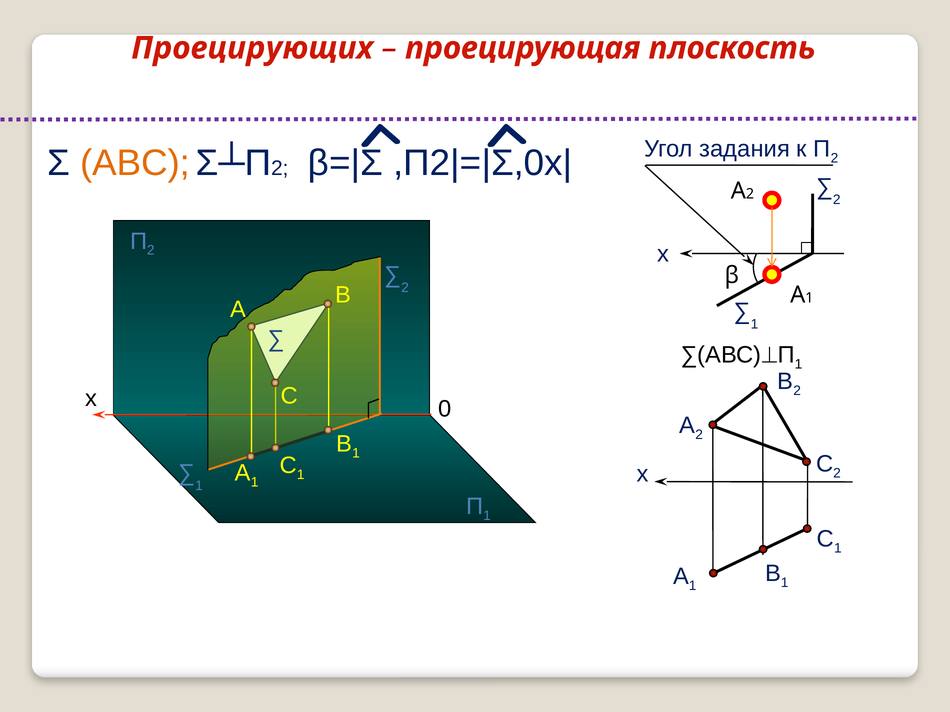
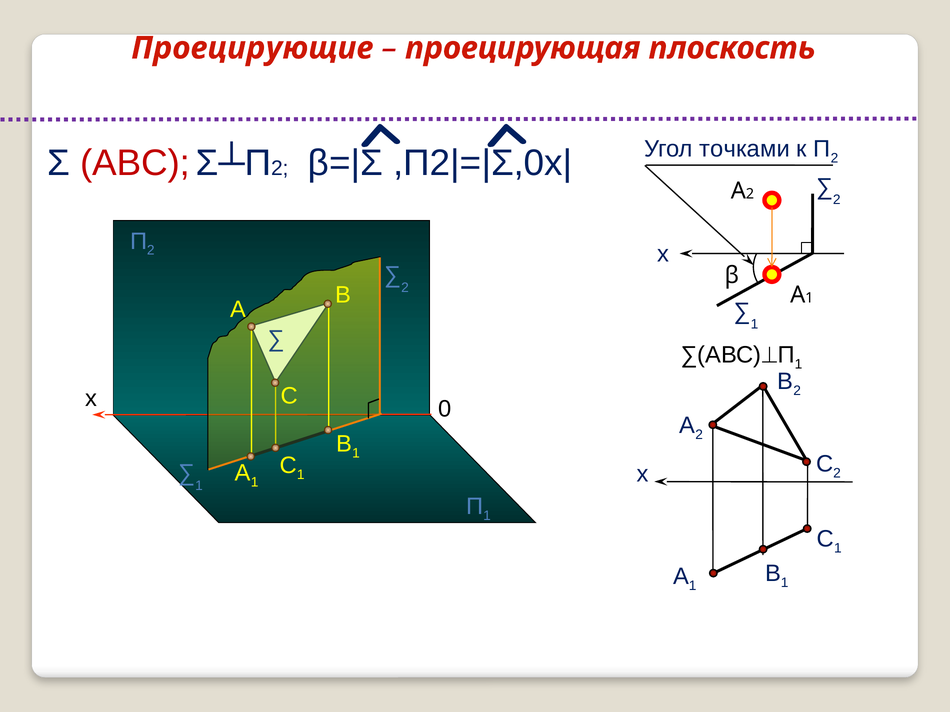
Проецирующих: Проецирующих -> Проецирующие (252, 48)
задания: задания -> точками (745, 149)
АВС colour: orange -> red (135, 163)
